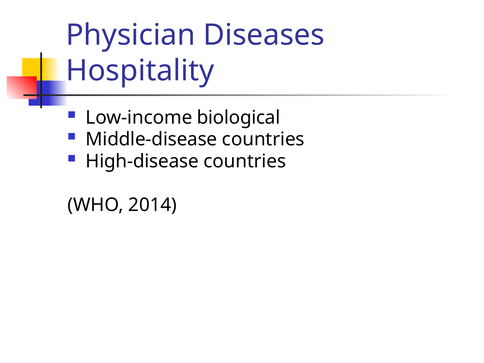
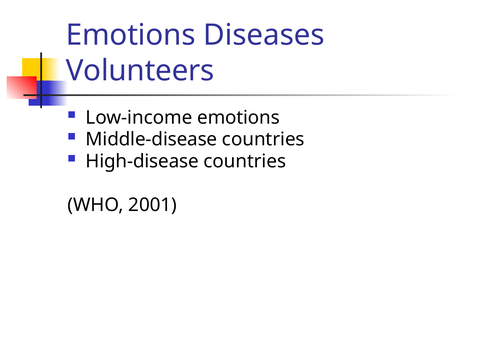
Physician: Physician -> Emotions (131, 35)
Hospitality: Hospitality -> Volunteers (140, 71)
Low-income biological: biological -> emotions (239, 117)
2014: 2014 -> 2001 (153, 205)
